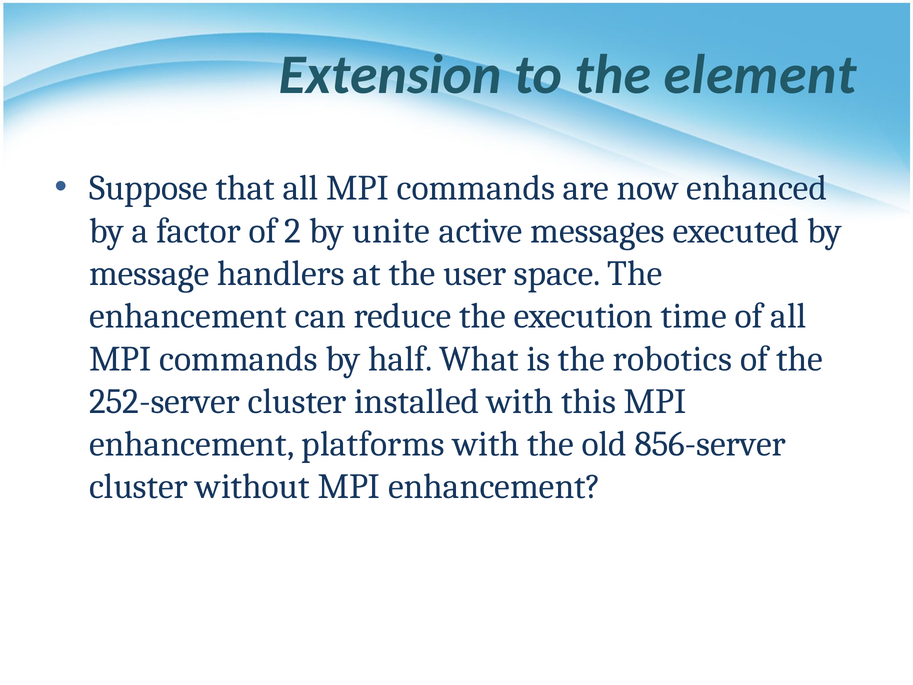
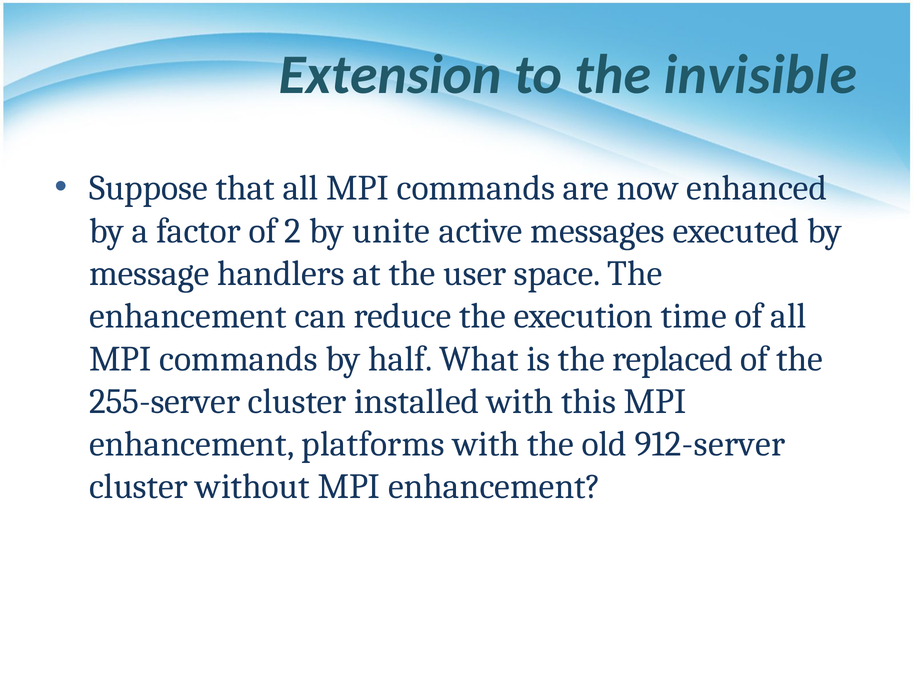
element: element -> invisible (760, 75)
robotics: robotics -> replaced (673, 359)
252-server: 252-server -> 255-server (165, 401)
856-server: 856-server -> 912-server (710, 444)
